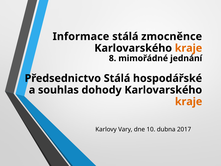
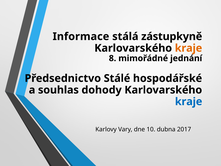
zmocněnce: zmocněnce -> zástupkyně (172, 36)
Předsednictvo Stálá: Stálá -> Stálé (117, 78)
kraje colour: orange -> blue (189, 101)
